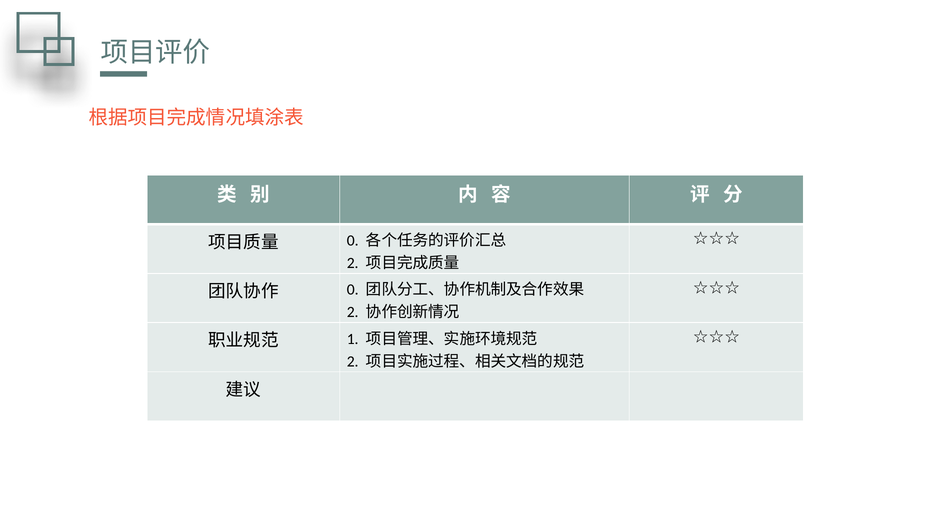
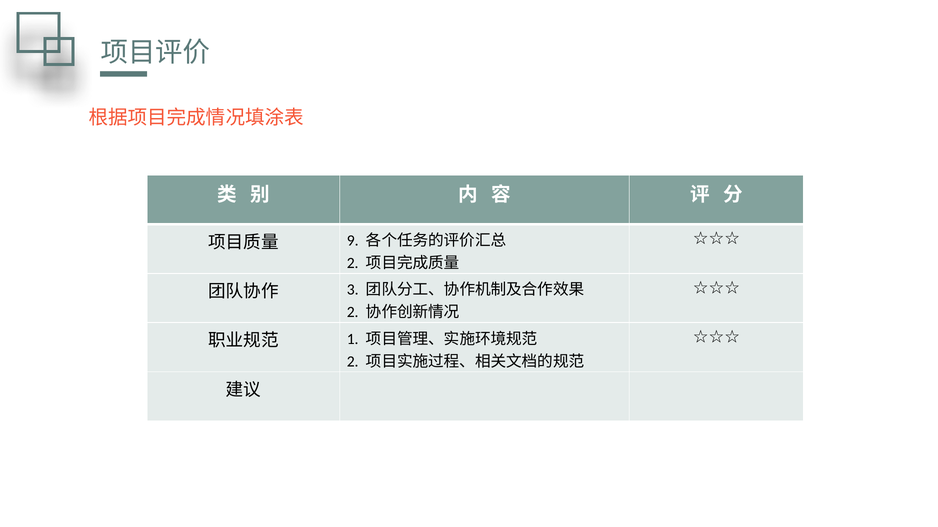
0: 0 -> 9 (353, 241)
0: 0 -> 3 (353, 290)
